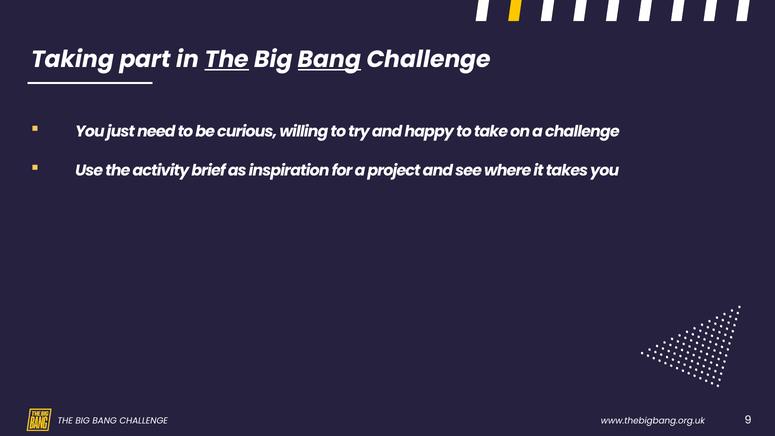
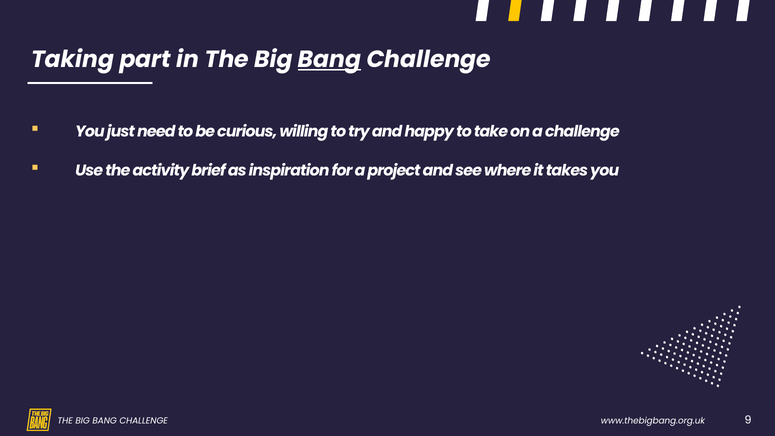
The underline: present -> none (227, 60)
